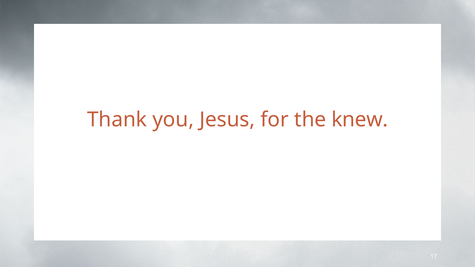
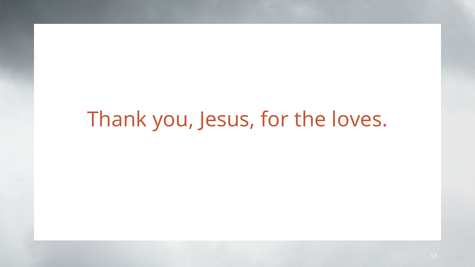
knew: knew -> loves (360, 120)
